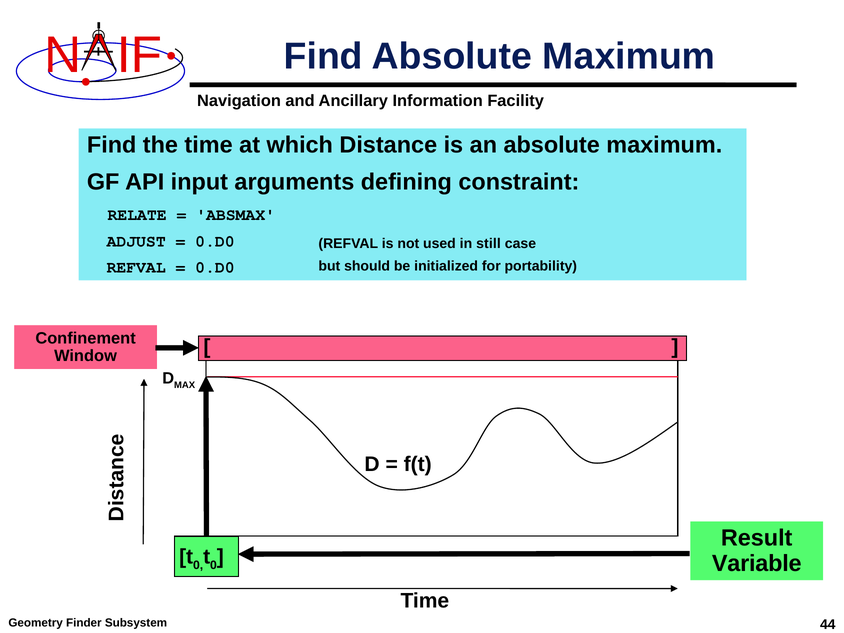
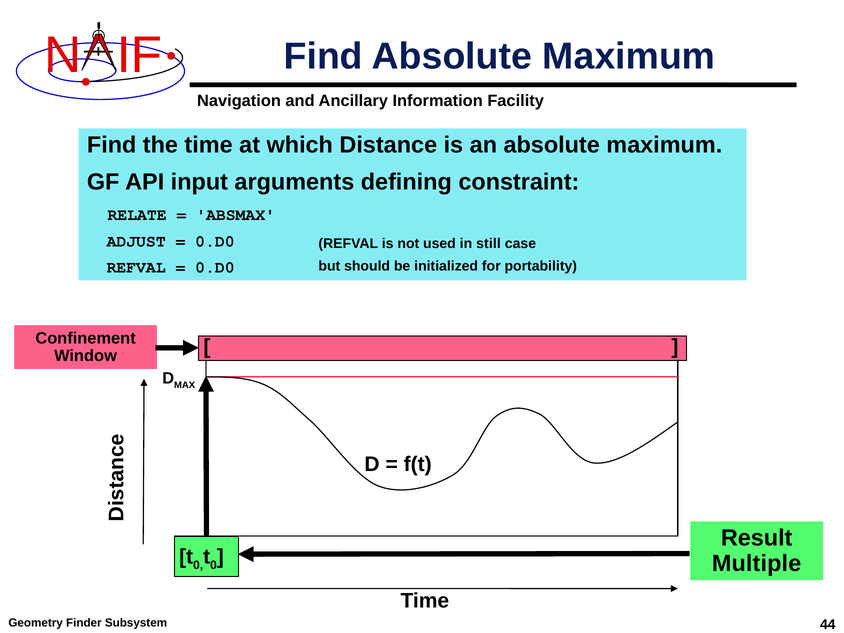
Variable: Variable -> Multiple (757, 564)
